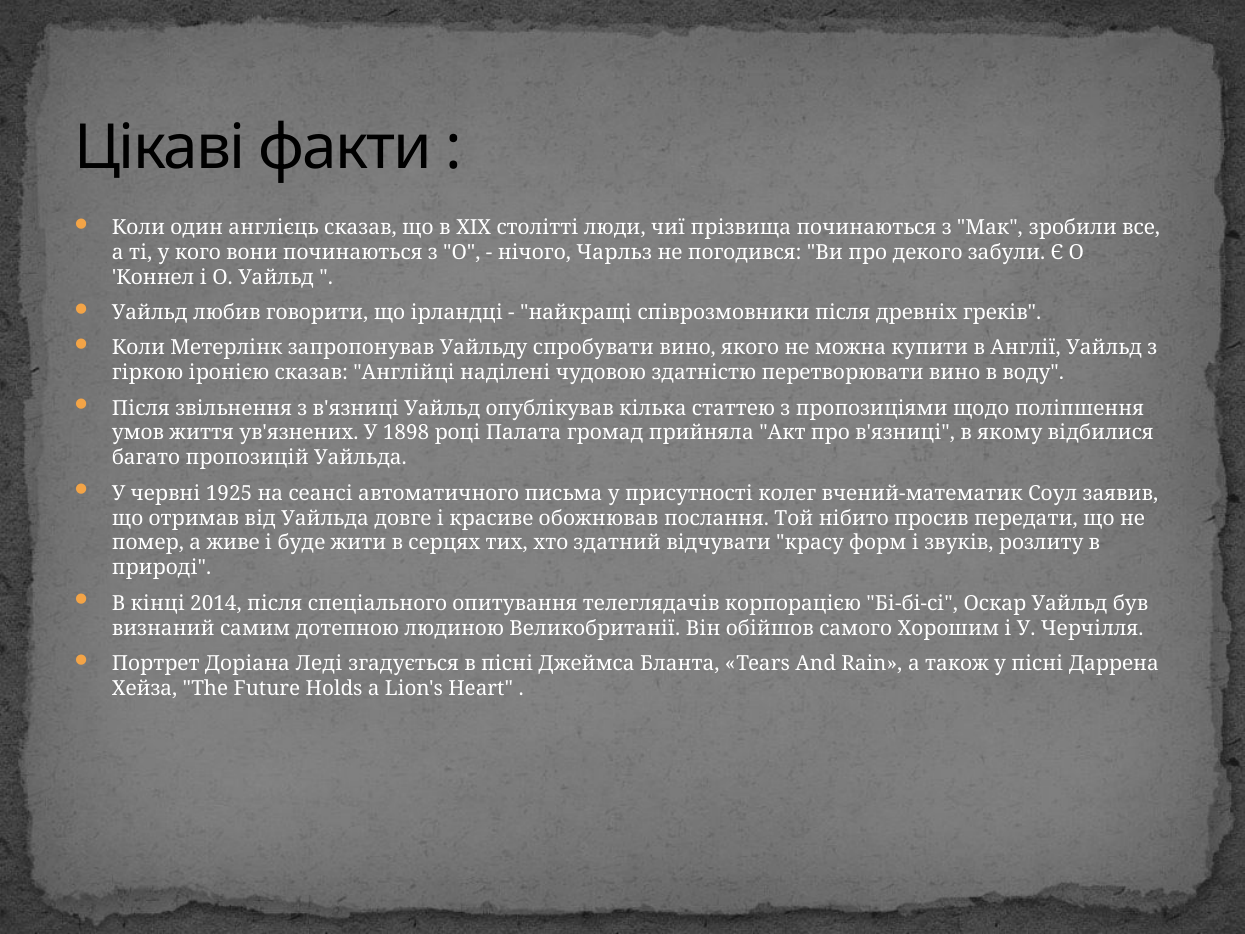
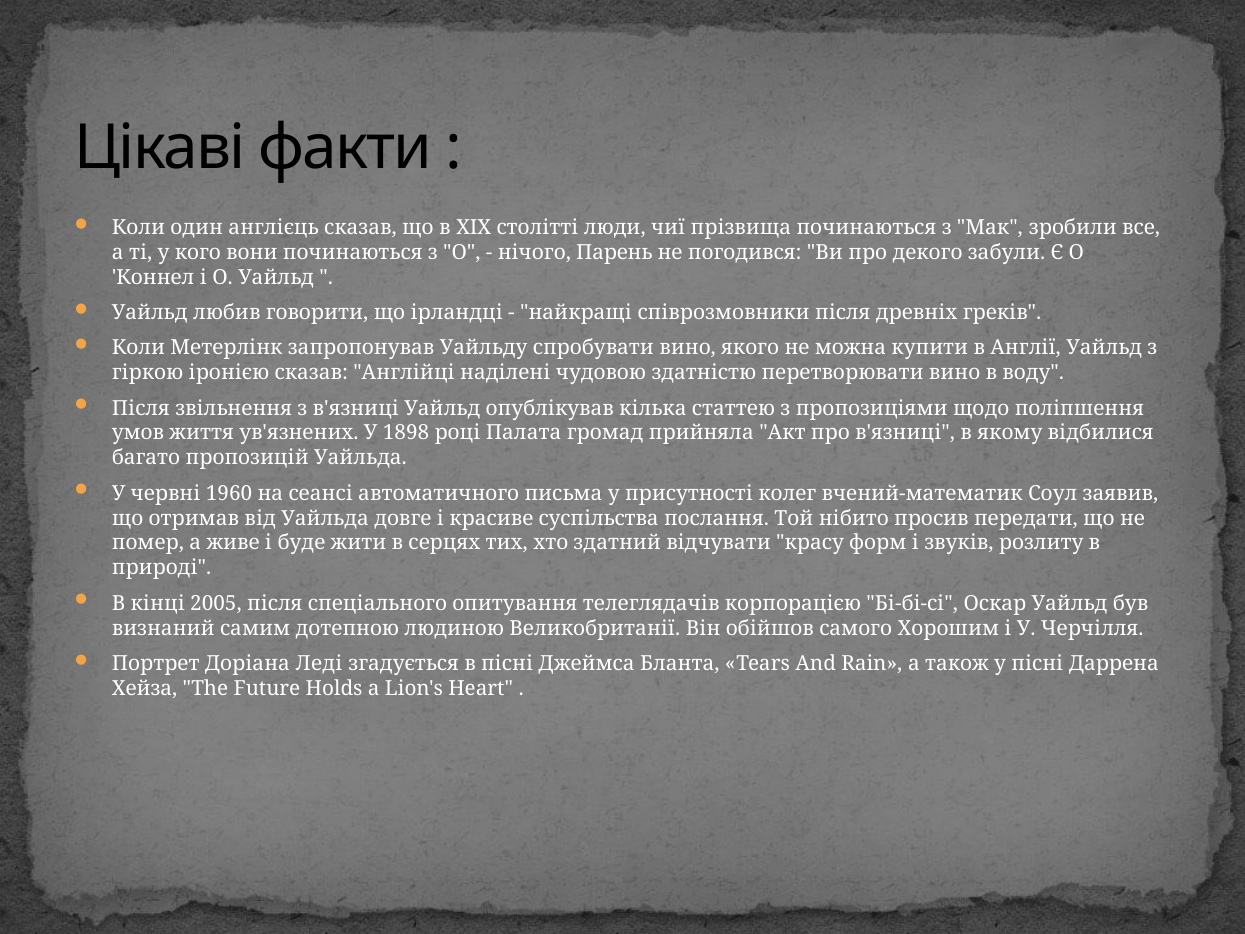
Чарльз: Чарльз -> Парень (614, 252)
1925: 1925 -> 1960 (229, 493)
обожнював: обожнював -> суспільства (599, 518)
2014: 2014 -> 2005 (216, 603)
